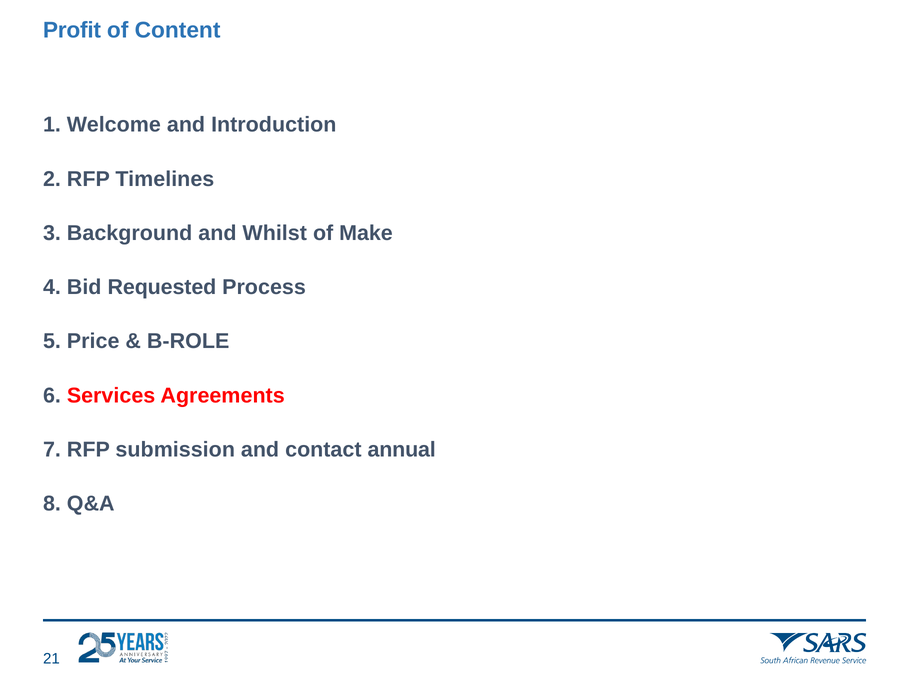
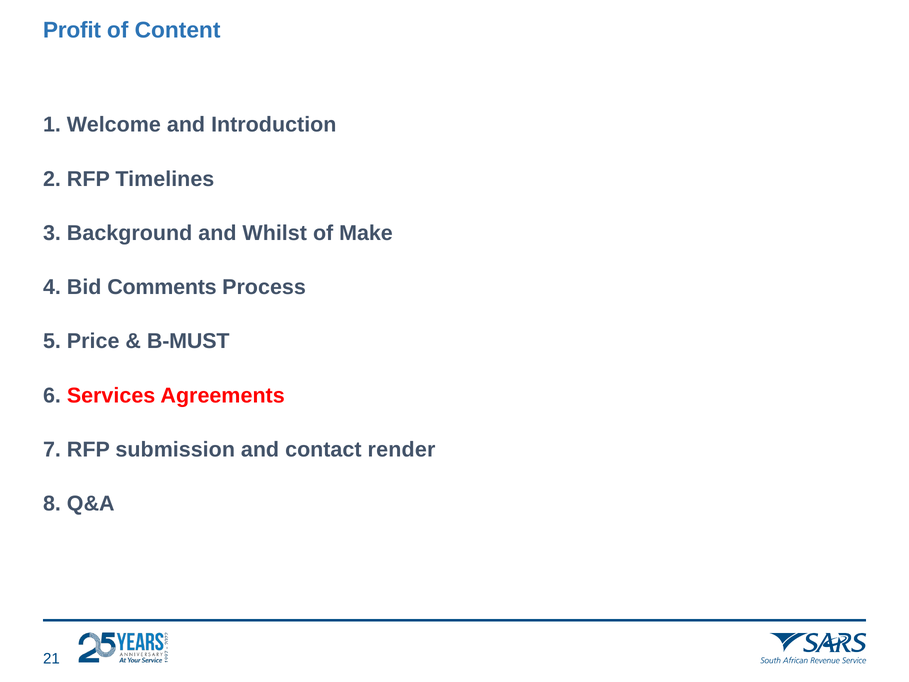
Requested: Requested -> Comments (162, 287)
B-ROLE: B-ROLE -> B-MUST (188, 341)
annual: annual -> render (401, 449)
